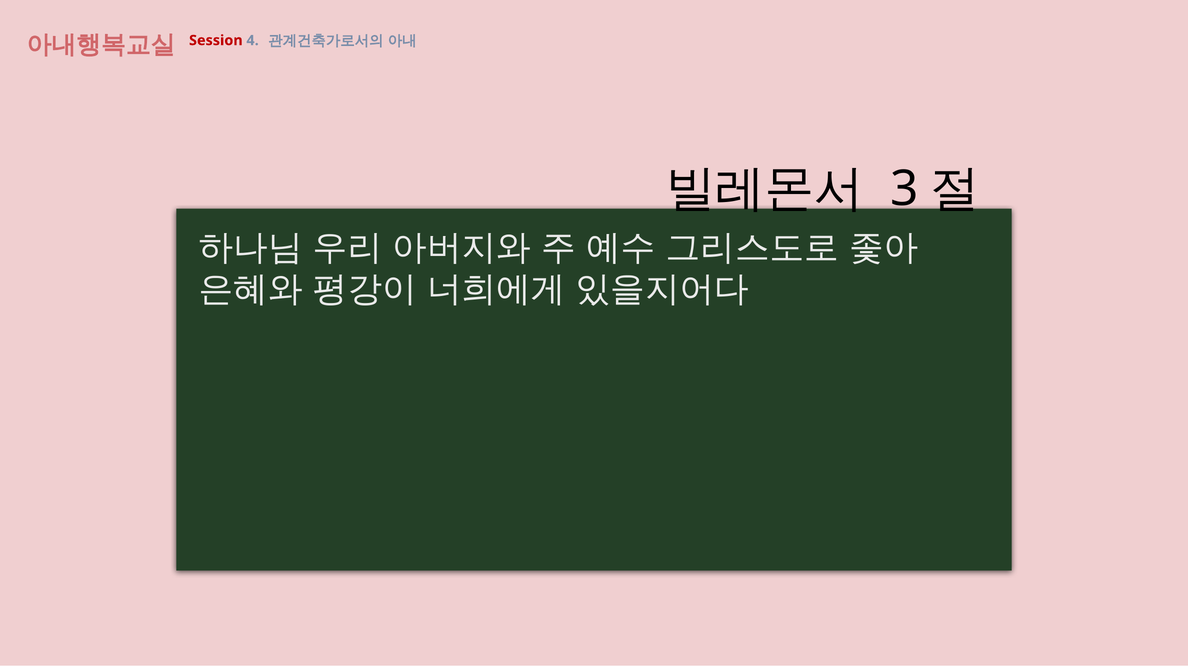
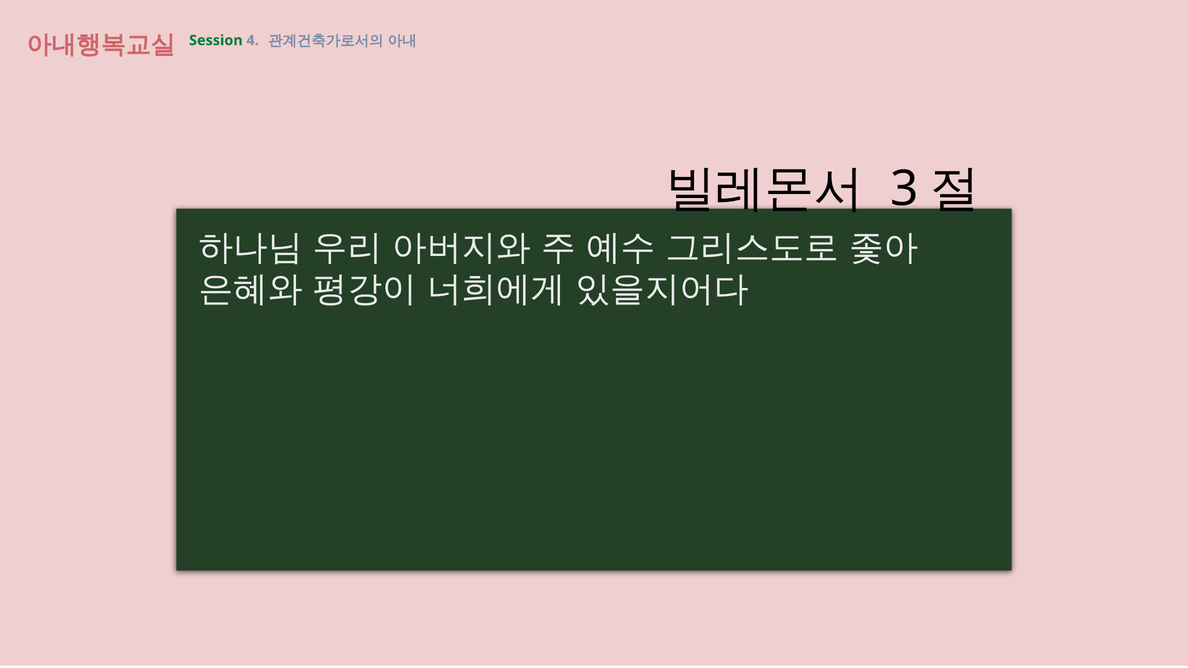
Session colour: red -> green (216, 40)
